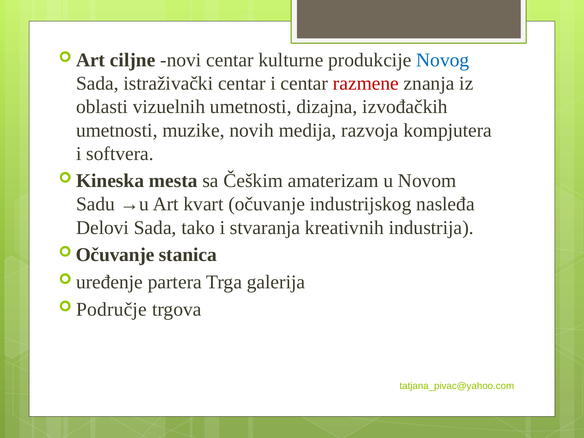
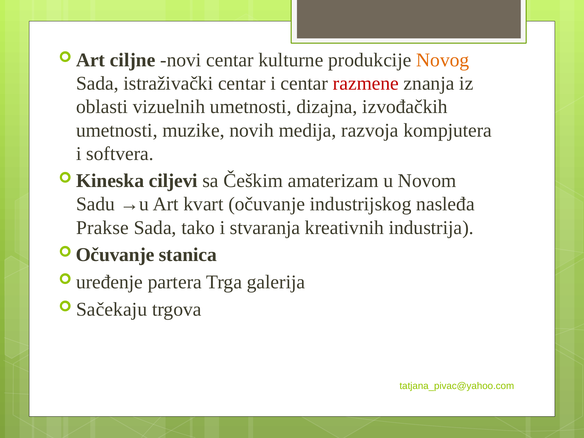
Novog colour: blue -> orange (443, 60)
mesta: mesta -> ciljevi (173, 181)
Delovi: Delovi -> Prakse (102, 228)
Područje: Područje -> Sačekaju (112, 309)
